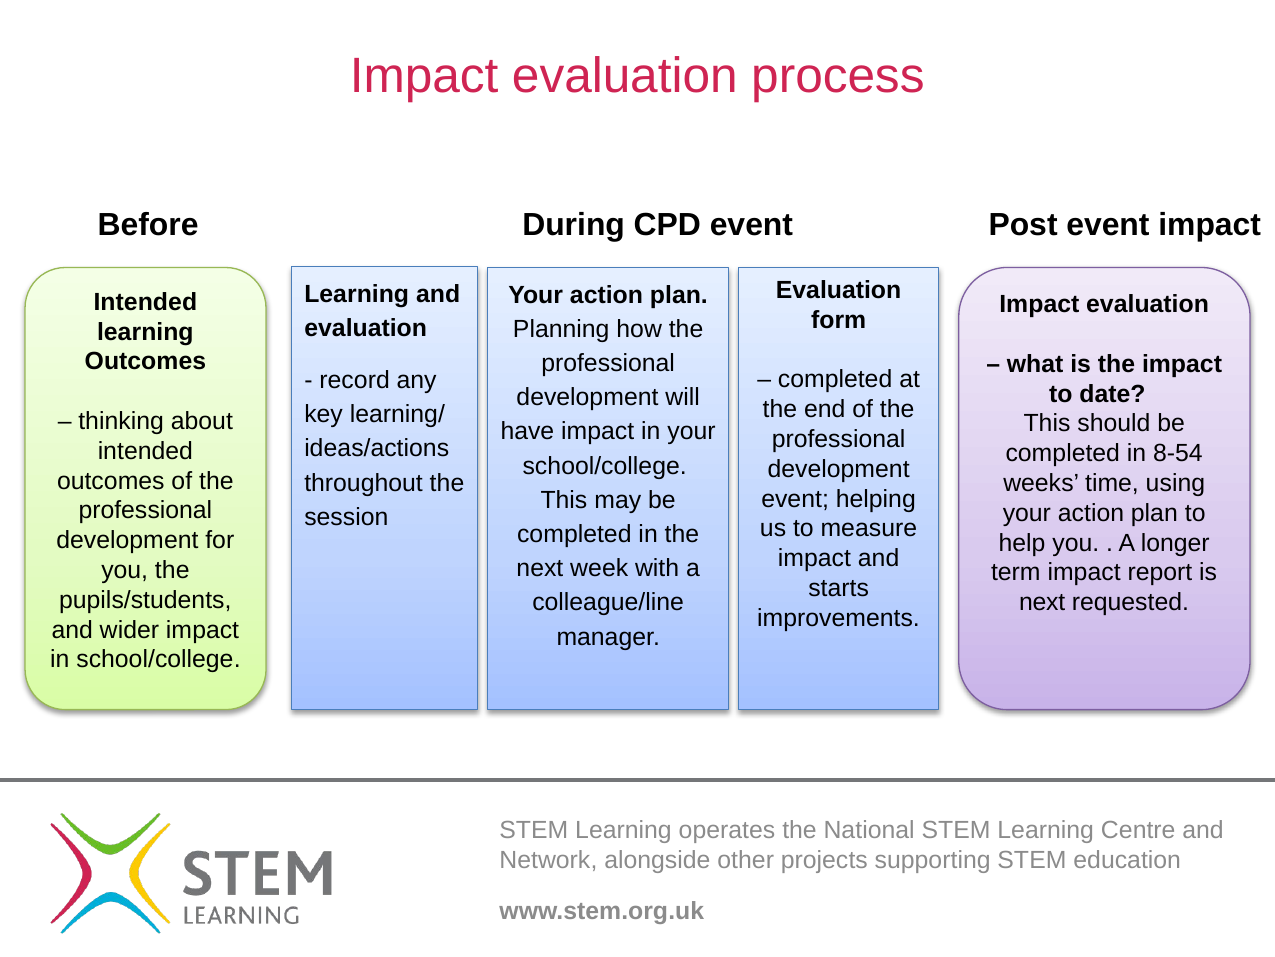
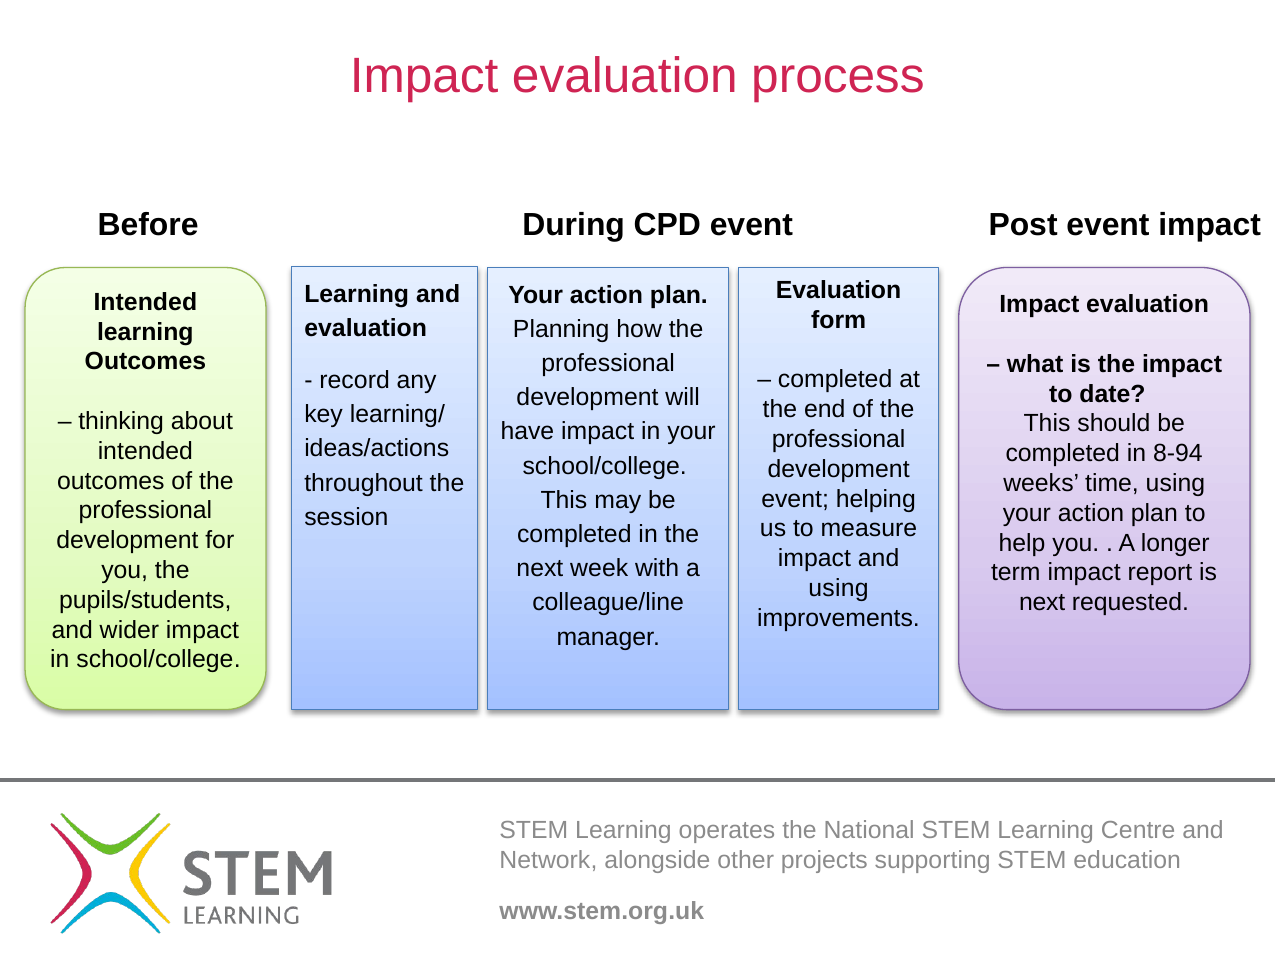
8-54: 8-54 -> 8-94 (1178, 453)
starts: starts -> using (839, 588)
